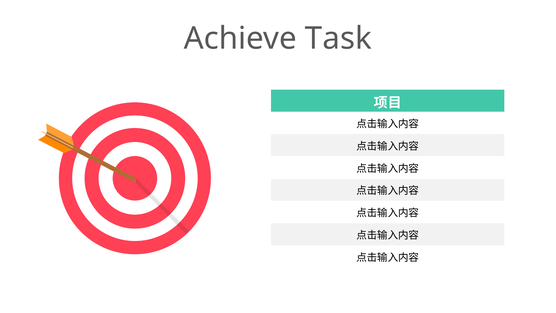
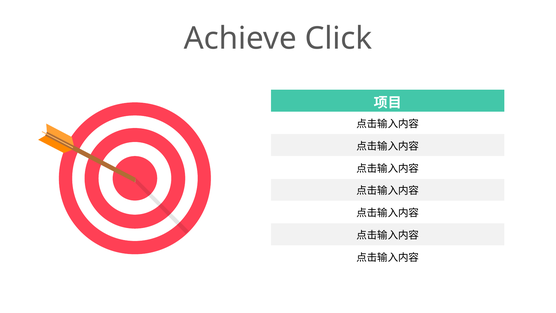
Task: Task -> Click (338, 38)
